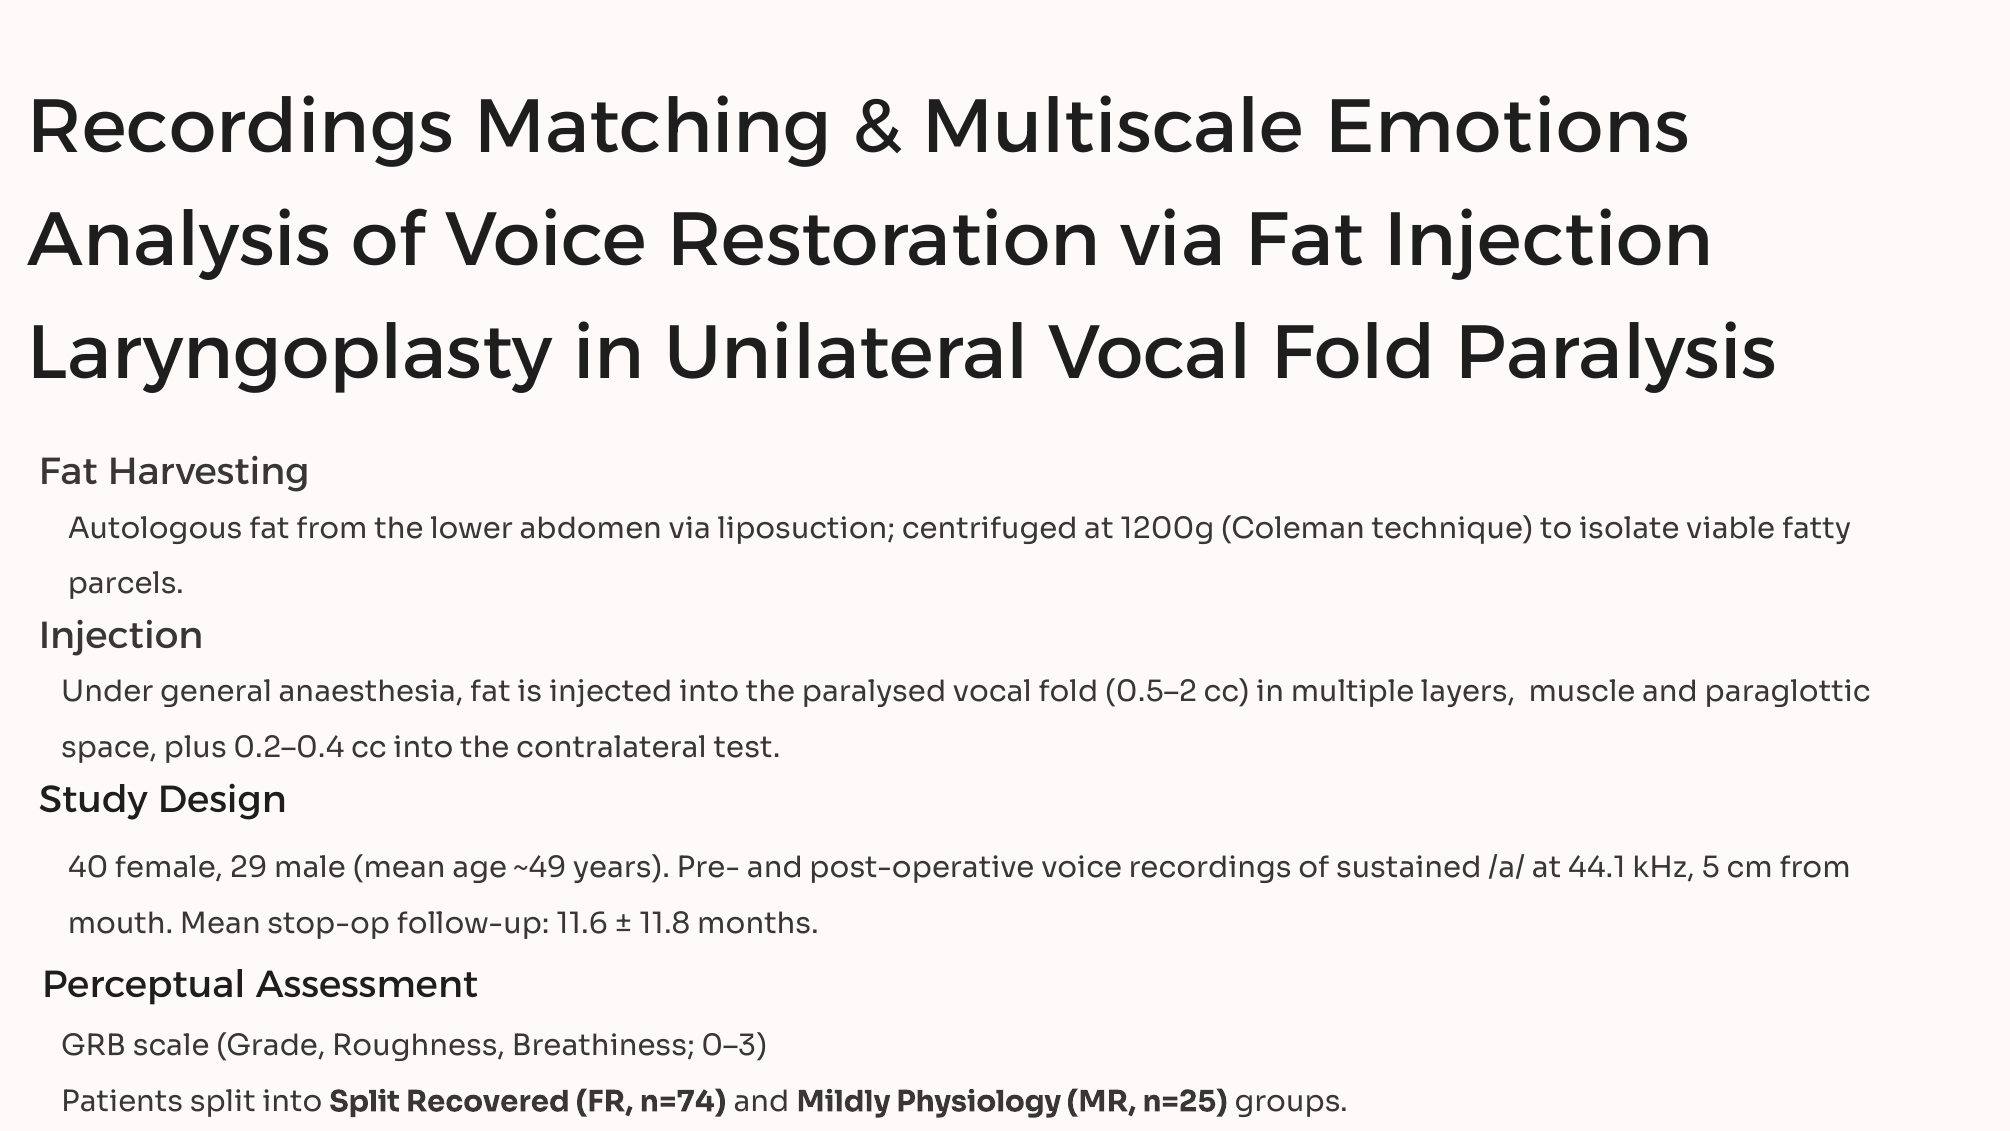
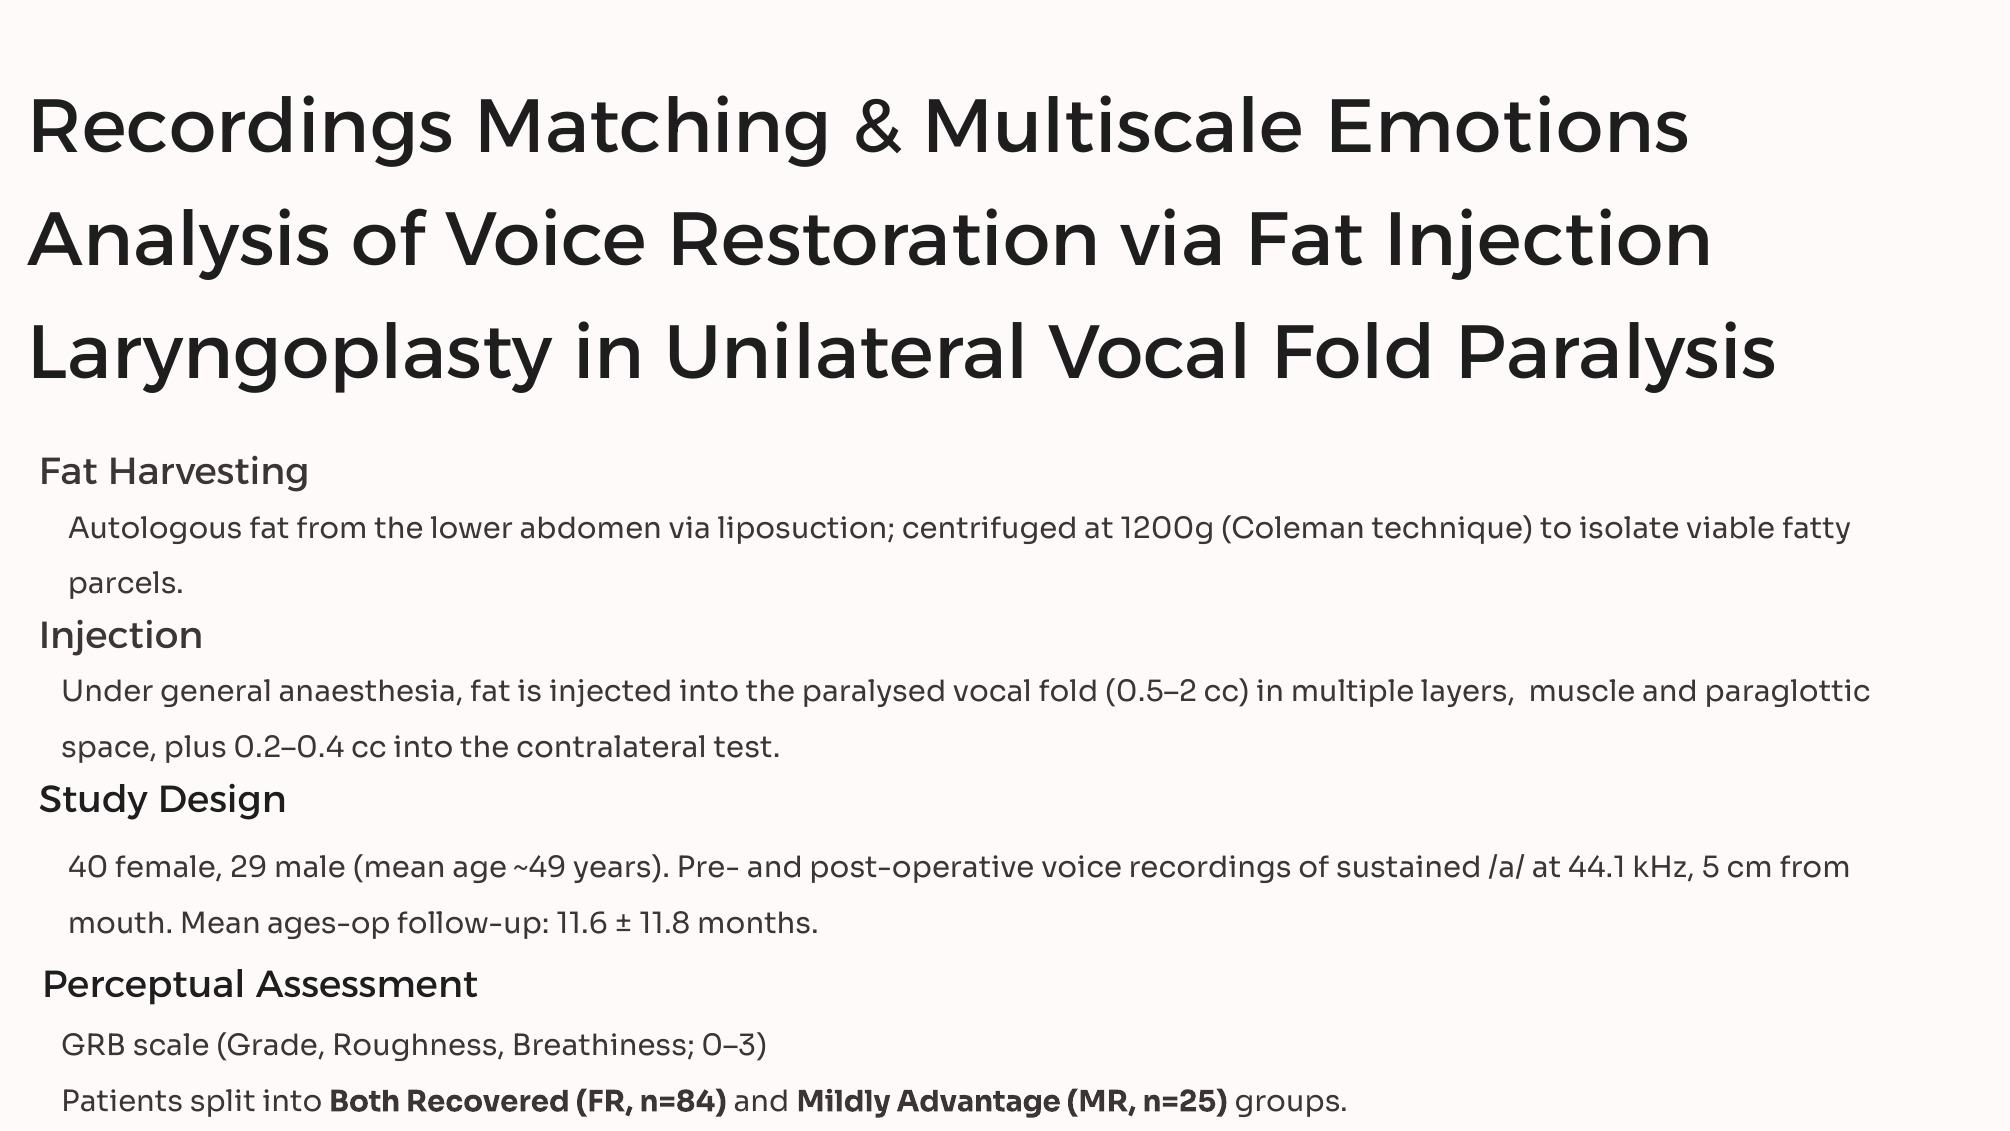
stop-op: stop-op -> ages-op (329, 923)
into Split: Split -> Both (365, 1101)
n=74: n=74 -> n=84 (683, 1101)
Physiology: Physiology -> Advantage (979, 1101)
